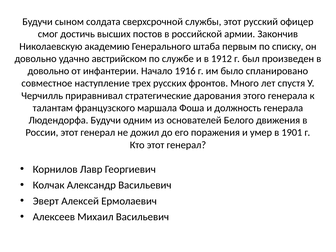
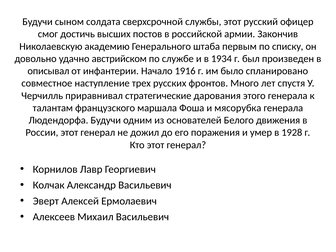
1912: 1912 -> 1934 (221, 59)
довольно: довольно -> описывал (48, 71)
должность: должность -> мясорубка (238, 108)
1901: 1901 -> 1928 (292, 133)
